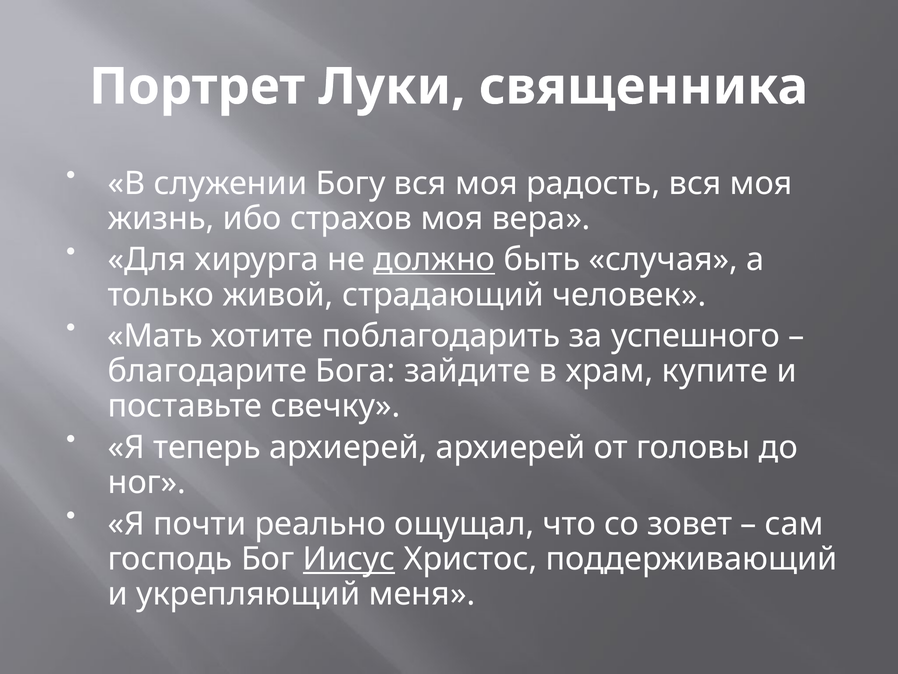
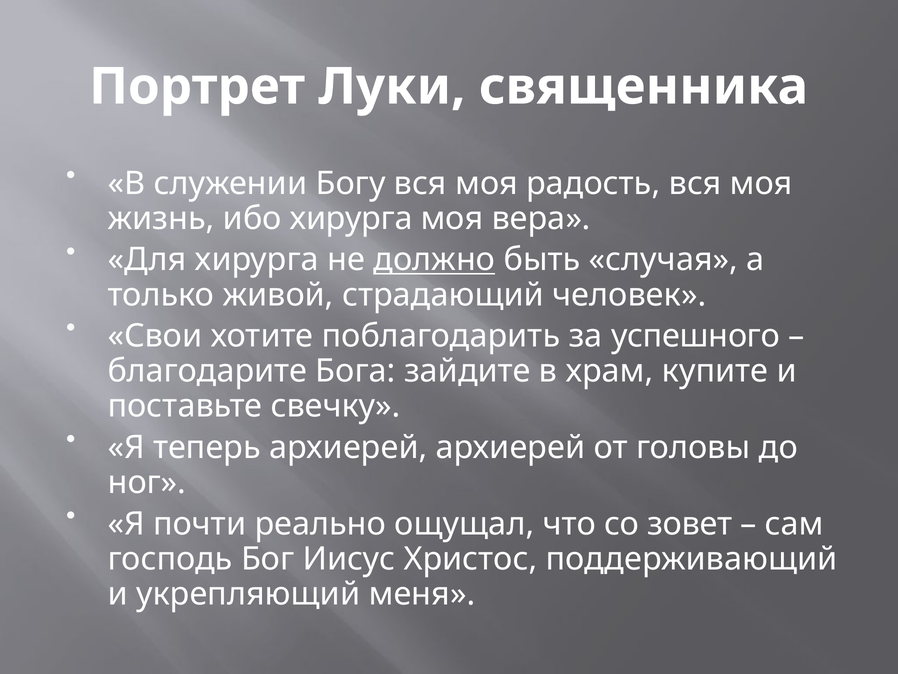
ибо страхов: страхов -> хирурга (351, 218)
Мать: Мать -> Свои (155, 336)
Иисус underline: present -> none (349, 558)
